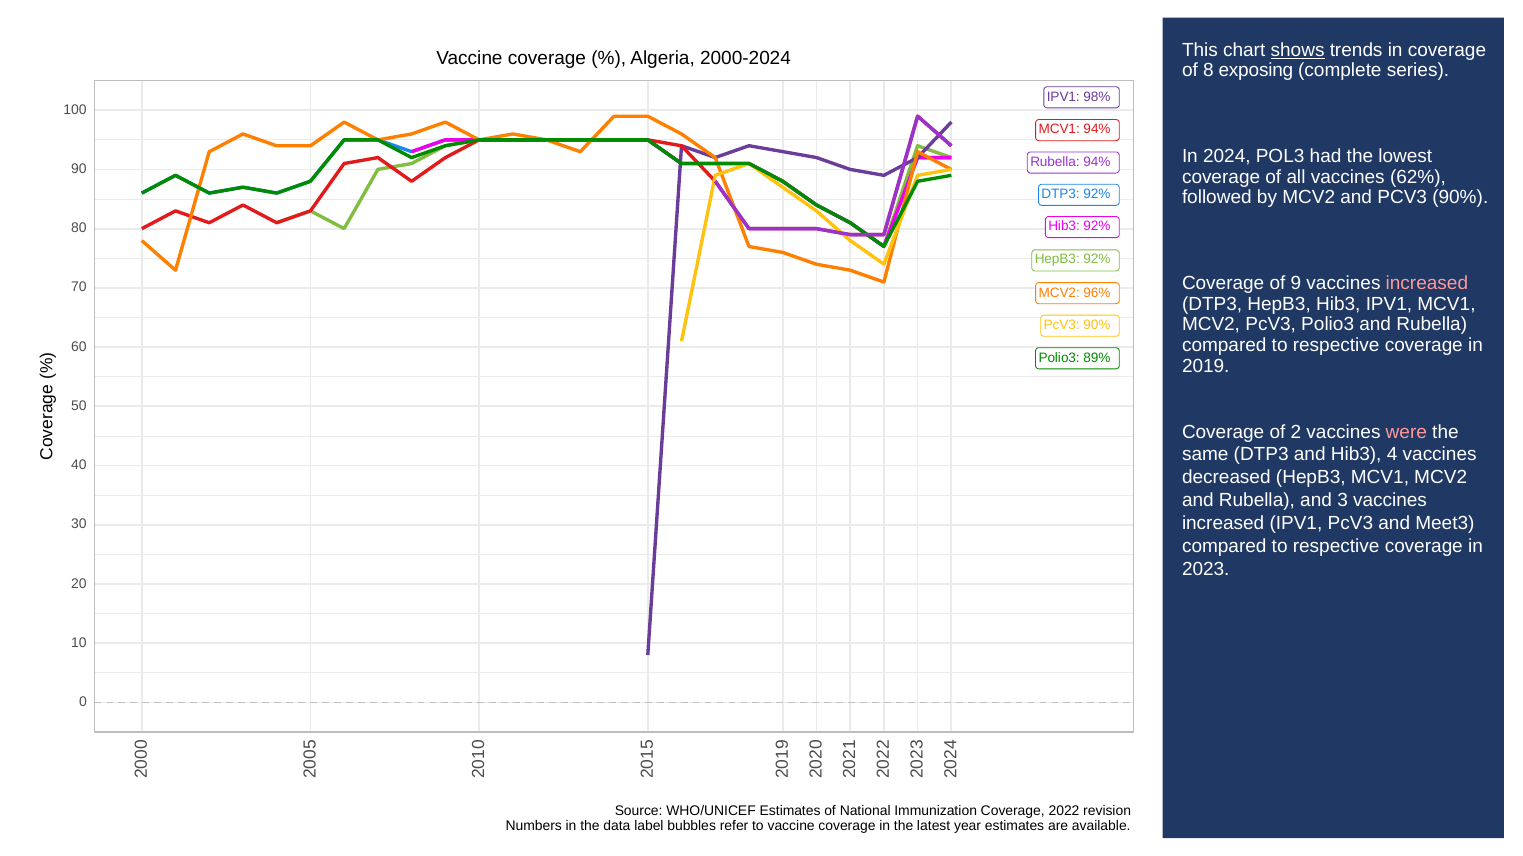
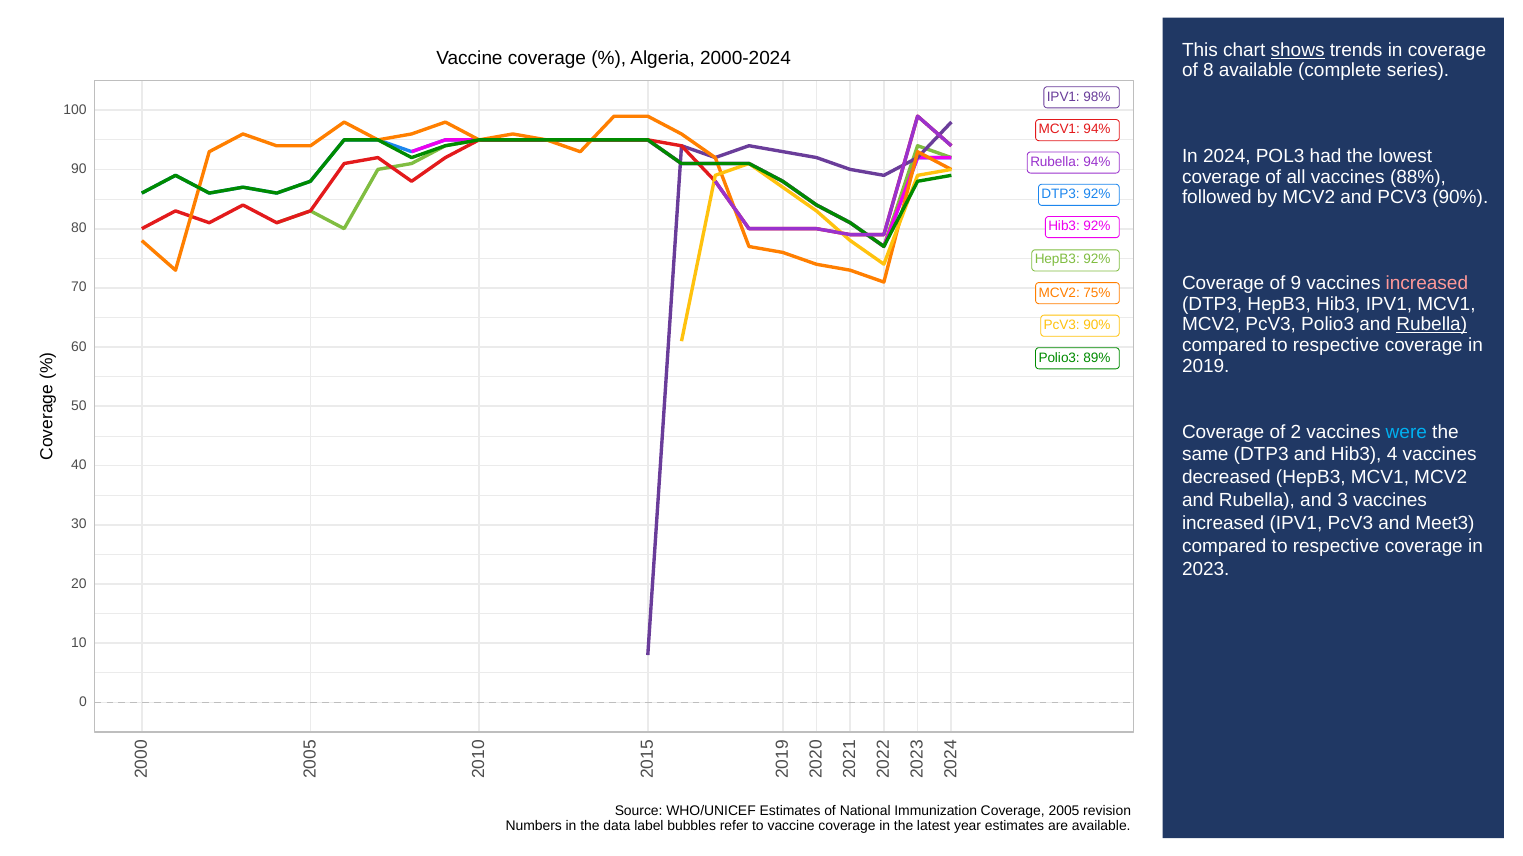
8 exposing: exposing -> available (1256, 71)
62%: 62% -> 88% (1418, 177)
96%: 96% -> 75% (1097, 293)
Rubella underline: none -> present (1432, 325)
were colour: pink -> light blue (1406, 432)
2022: 2022 -> 2005 (1064, 812)
